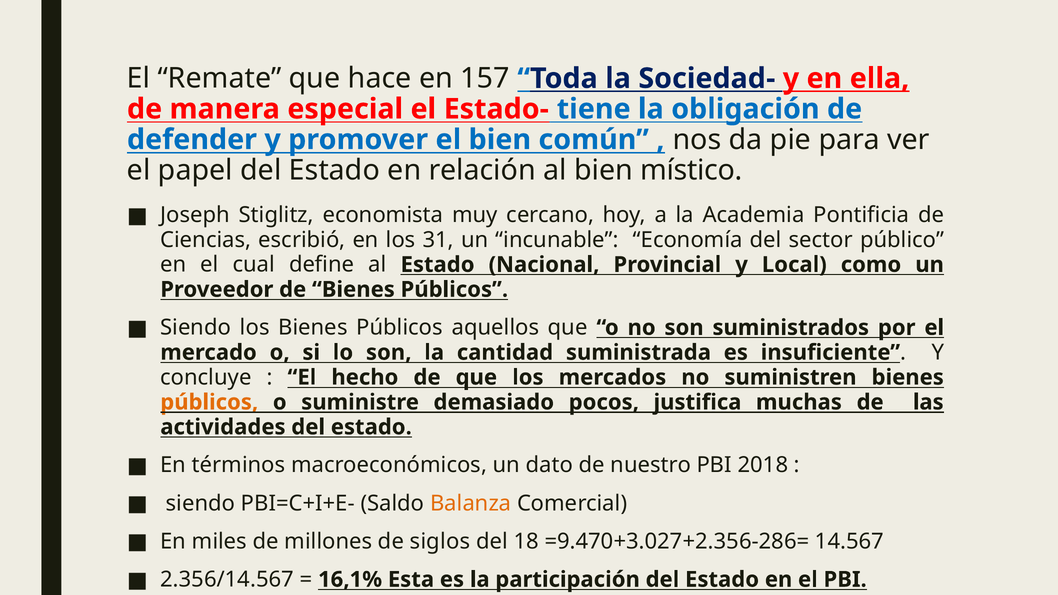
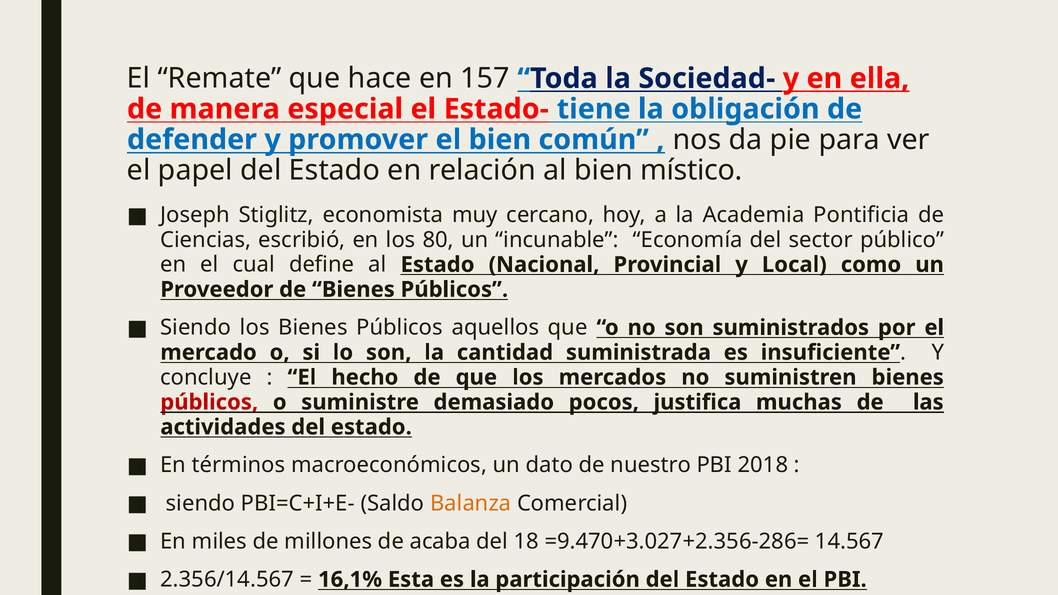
31: 31 -> 80 (438, 240)
públicos colour: orange -> red (209, 402)
siglos: siglos -> acaba (440, 541)
